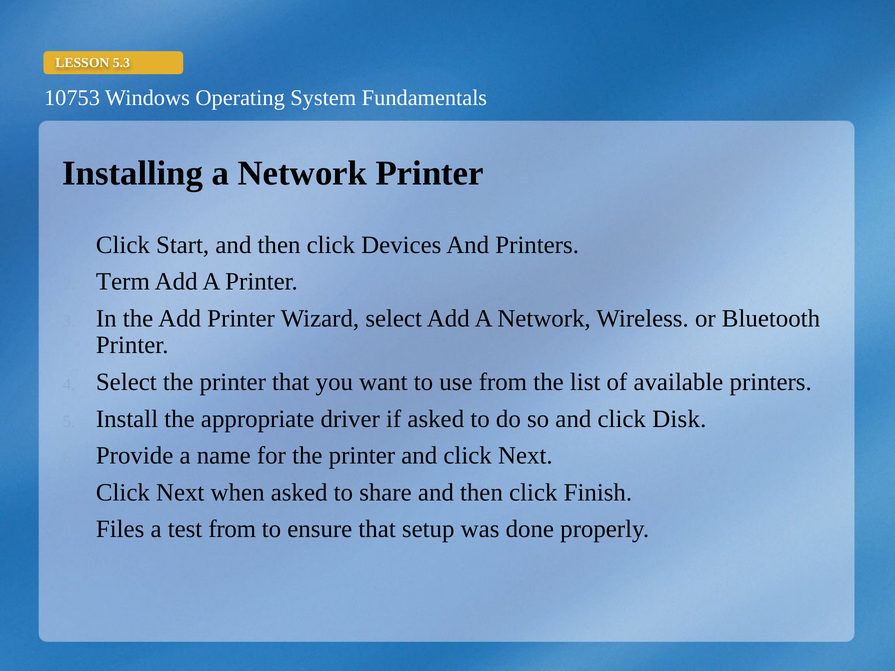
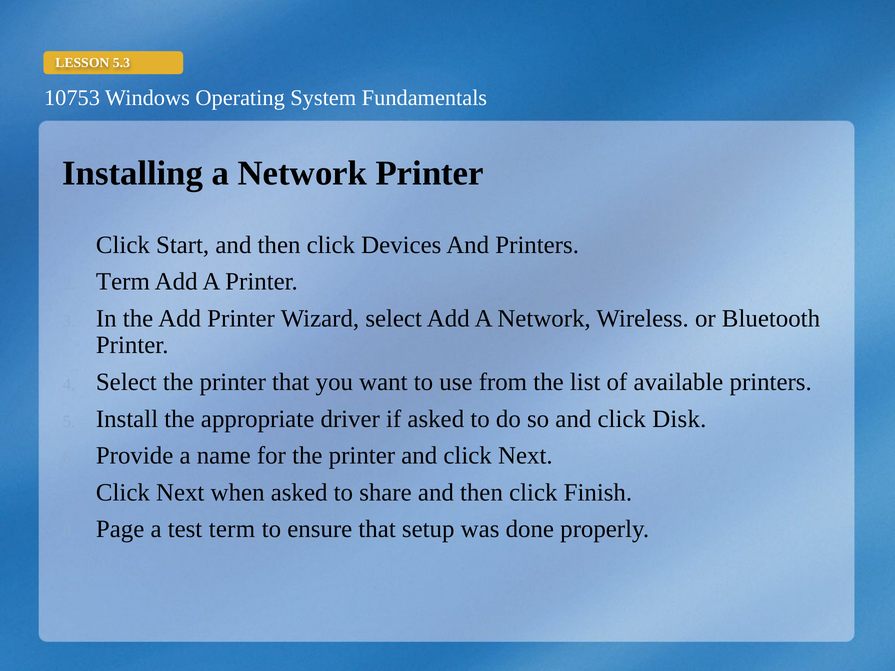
Files: Files -> Page (120, 529)
test from: from -> term (232, 529)
